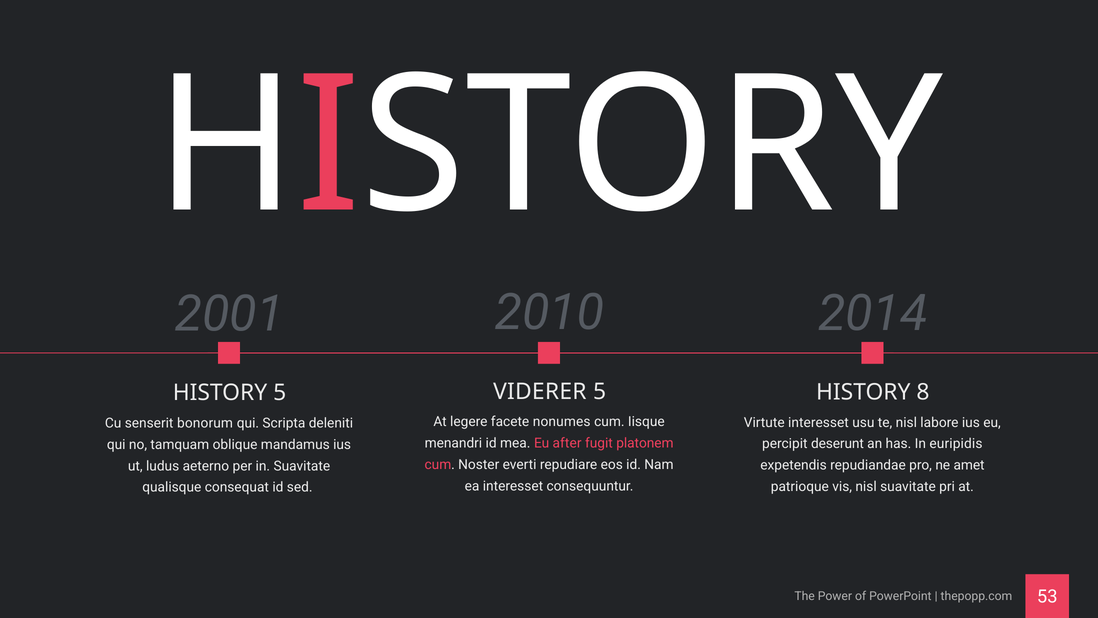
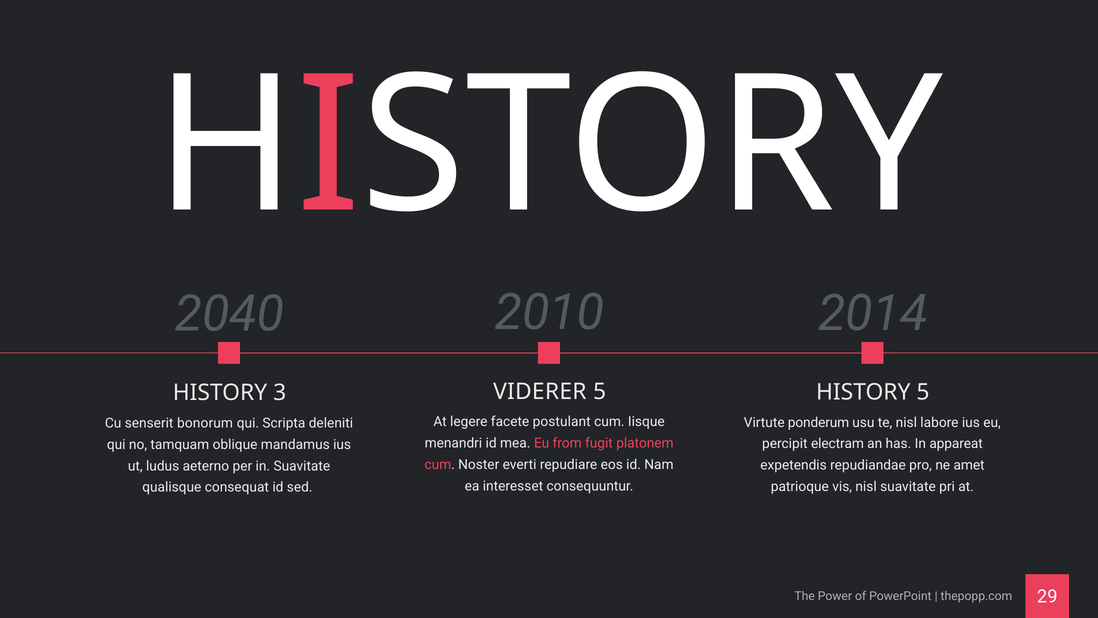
2001: 2001 -> 2040 (229, 314)
HISTORY 8: 8 -> 5 (923, 392)
HISTORY 5: 5 -> 3 (280, 393)
nonumes: nonumes -> postulant (562, 422)
Virtute interesset: interesset -> ponderum (819, 422)
after: after -> from (567, 443)
deserunt: deserunt -> electram (837, 444)
euripidis: euripidis -> appareat (956, 444)
53: 53 -> 29 (1047, 596)
